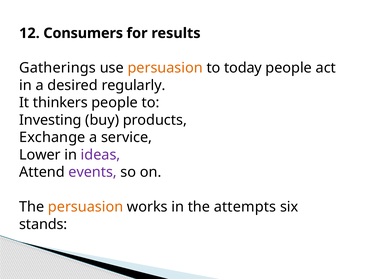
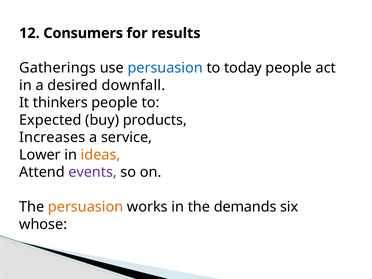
persuasion colour: orange -> blue (165, 68)
regularly: regularly -> downfall (133, 85)
Investing: Investing -> Expected (50, 120)
Exchange: Exchange -> Increases (52, 137)
ideas colour: purple -> orange (101, 155)
attempts: attempts -> demands (245, 207)
stands: stands -> whose (43, 224)
